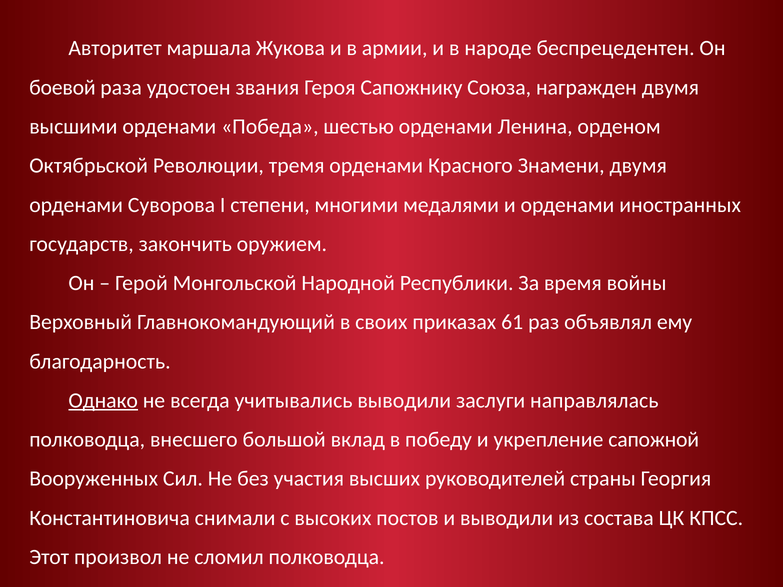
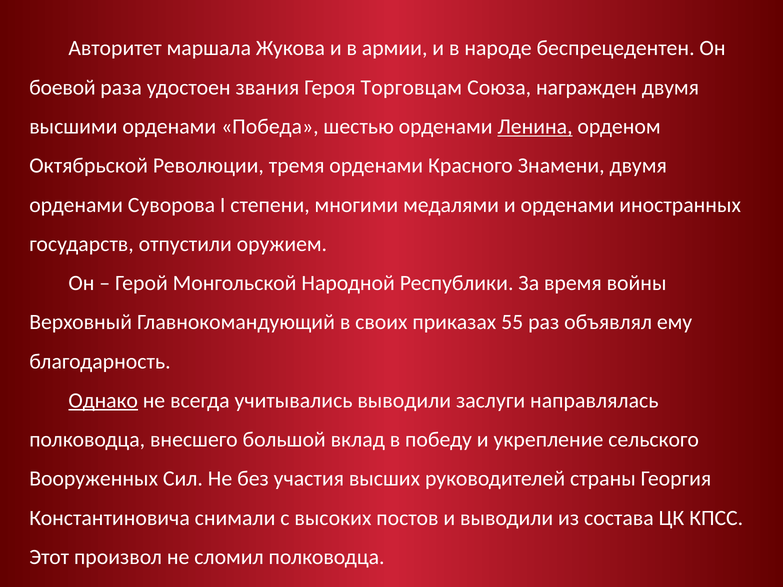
Сапожнику: Сапожнику -> Торговцам (411, 87)
Ленина underline: none -> present (535, 127)
закончить: закончить -> отпустили (185, 244)
61: 61 -> 55 (512, 322)
сапожной: сапожной -> сельского (654, 440)
